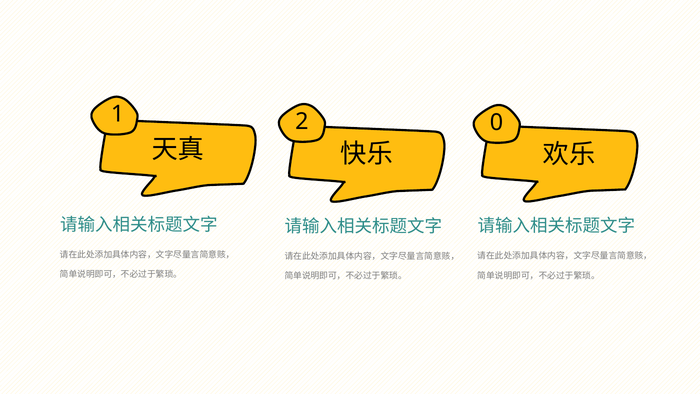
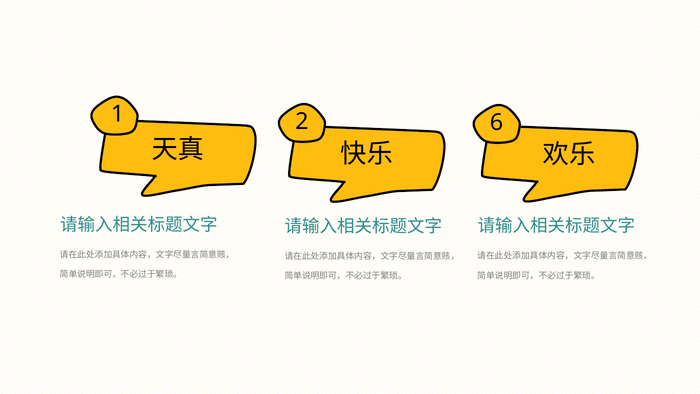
0: 0 -> 6 (497, 122)
